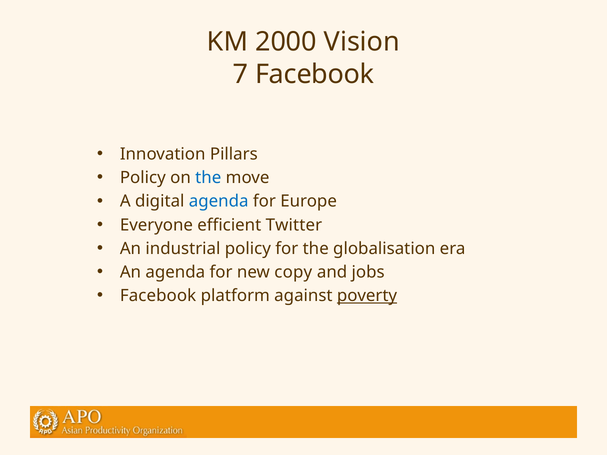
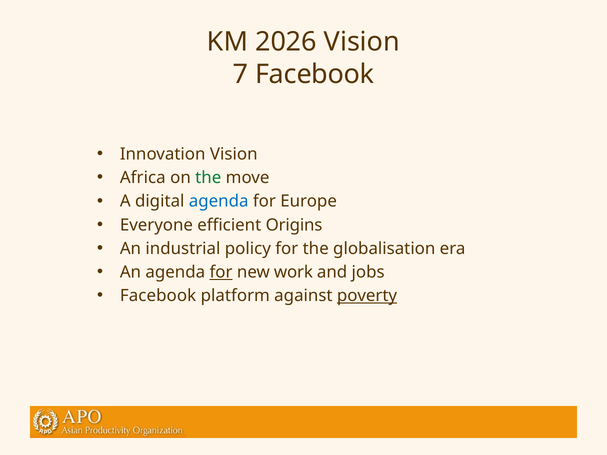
2000: 2000 -> 2026 (286, 42)
Innovation Pillars: Pillars -> Vision (234, 154)
Policy: Policy -> Africa (143, 178)
the colour: blue -> green (208, 178)
Twitter: Twitter -> Origins (294, 225)
for underline: none -> present (221, 272)
copy: copy -> work (293, 272)
